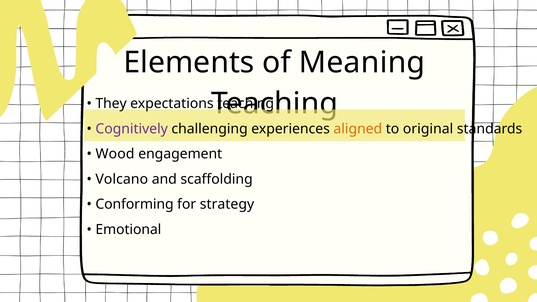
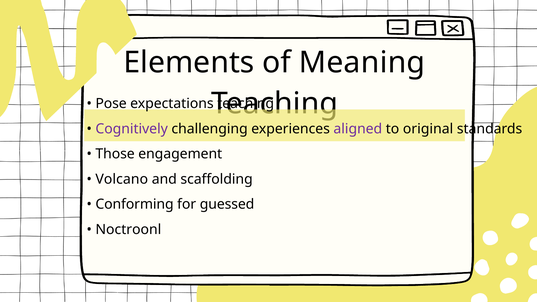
They: They -> Pose (111, 104)
aligned colour: orange -> purple (358, 129)
Wood: Wood -> Those (115, 154)
strategy: strategy -> guessed (227, 204)
Emotional: Emotional -> Noctroonl (128, 229)
